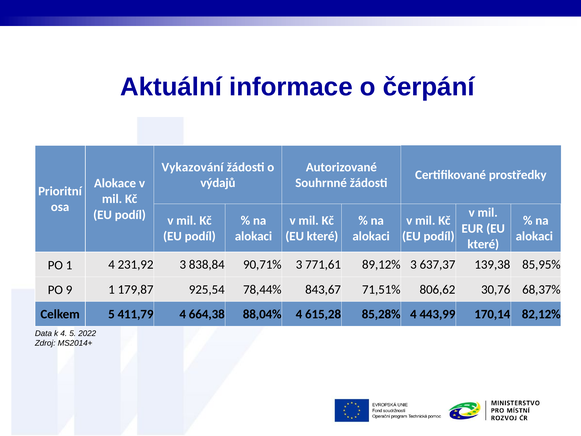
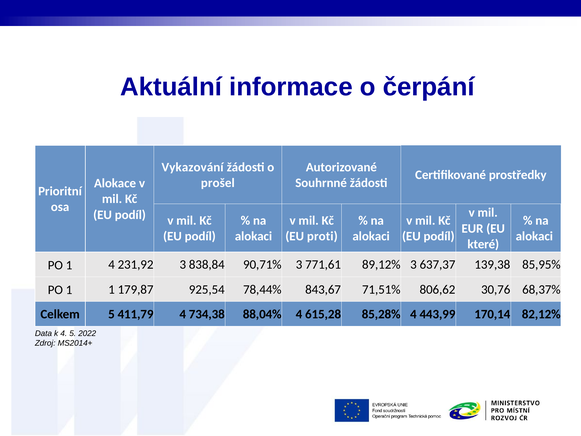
výdajů: výdajů -> prošel (218, 183)
které: které -> proti (322, 236)
9: 9 -> 1 (69, 290)
664,38: 664,38 -> 734,38 (207, 314)
